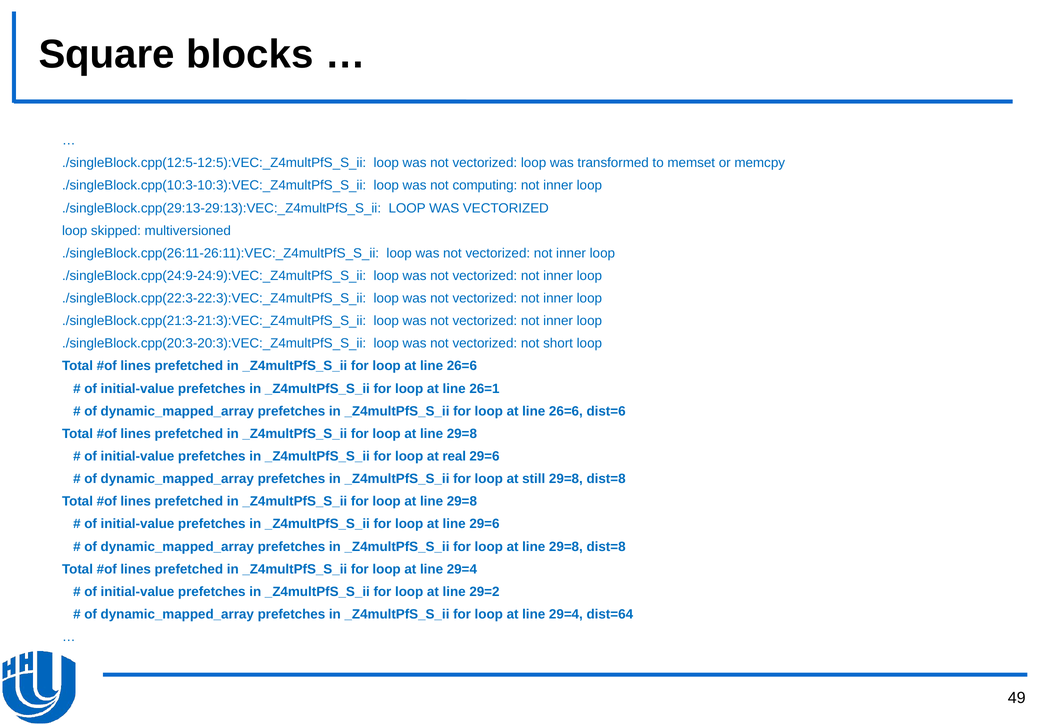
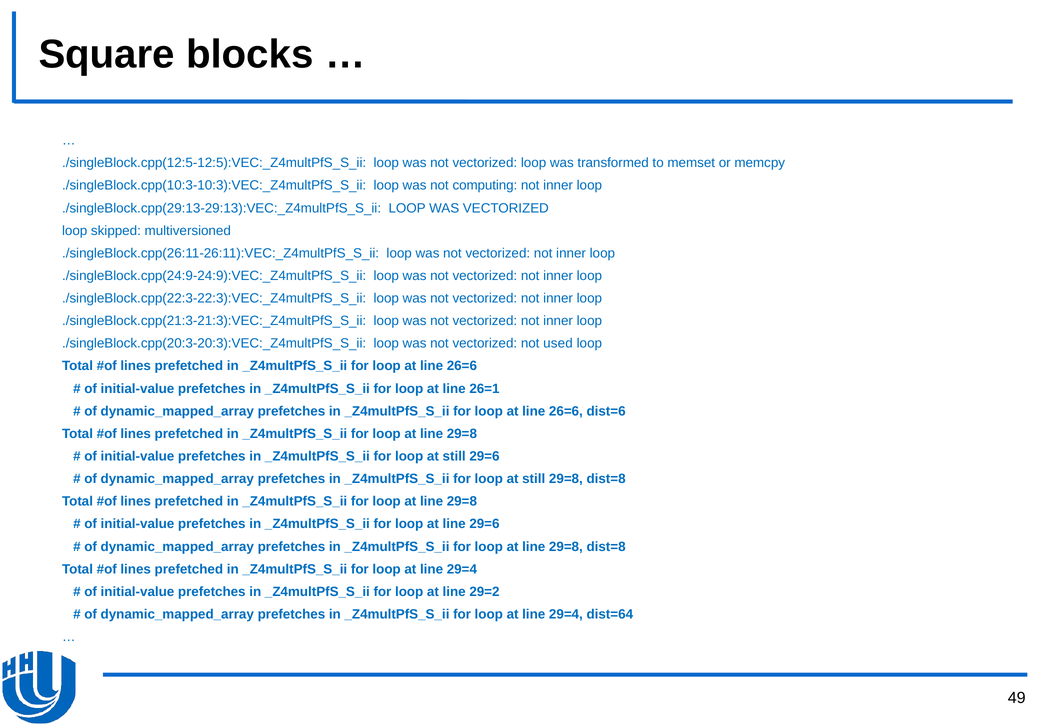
short: short -> used (558, 344)
real: real -> still (454, 457)
